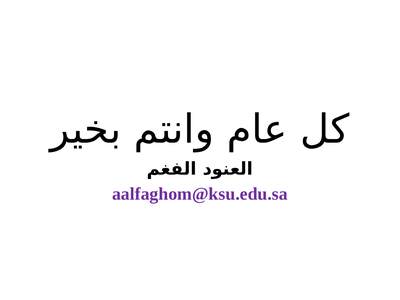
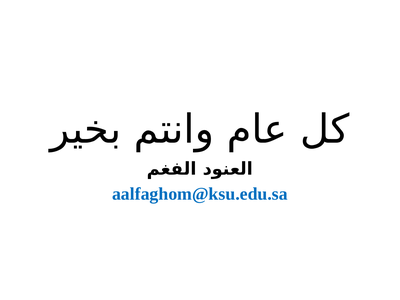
aalfaghom@ksu.edu.sa colour: purple -> blue (200, 194)
